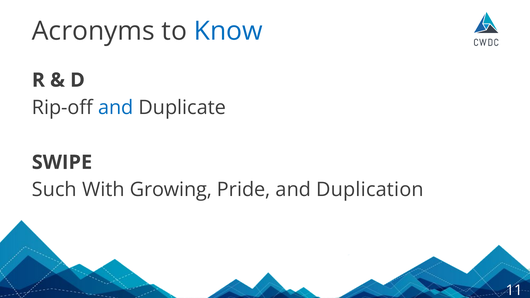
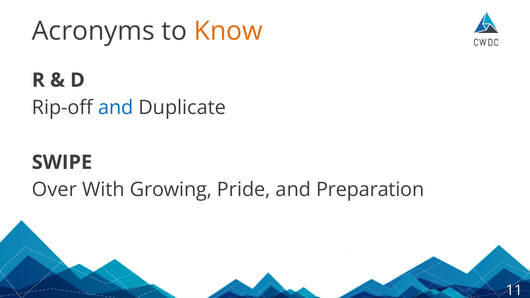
Know colour: blue -> orange (228, 31)
Such: Such -> Over (54, 190)
Duplication: Duplication -> Preparation (370, 190)
